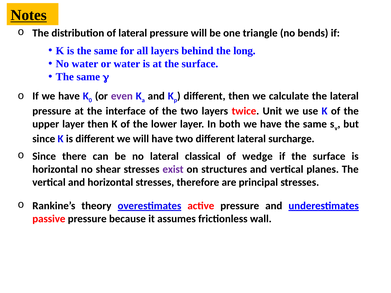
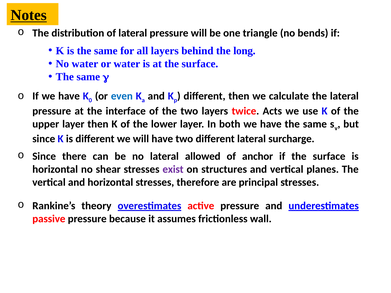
even colour: purple -> blue (122, 96)
Unit: Unit -> Acts (272, 111)
classical: classical -> allowed (203, 156)
wedge: wedge -> anchor (258, 156)
